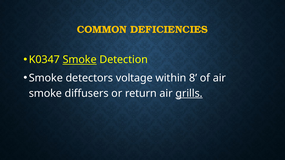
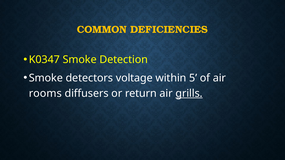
Smoke underline: present -> none (80, 60)
8: 8 -> 5 (193, 78)
smoke: smoke -> rooms (45, 94)
